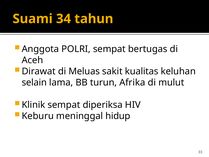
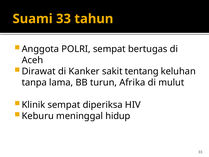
Suami 34: 34 -> 33 (64, 19)
Meluas: Meluas -> Kanker (84, 71)
kualitas: kualitas -> tentang (142, 71)
selain: selain -> tanpa (34, 82)
